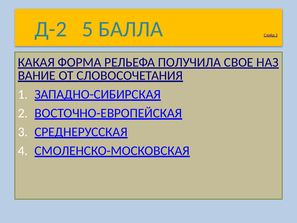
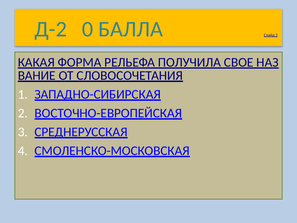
5: 5 -> 0 (88, 29)
